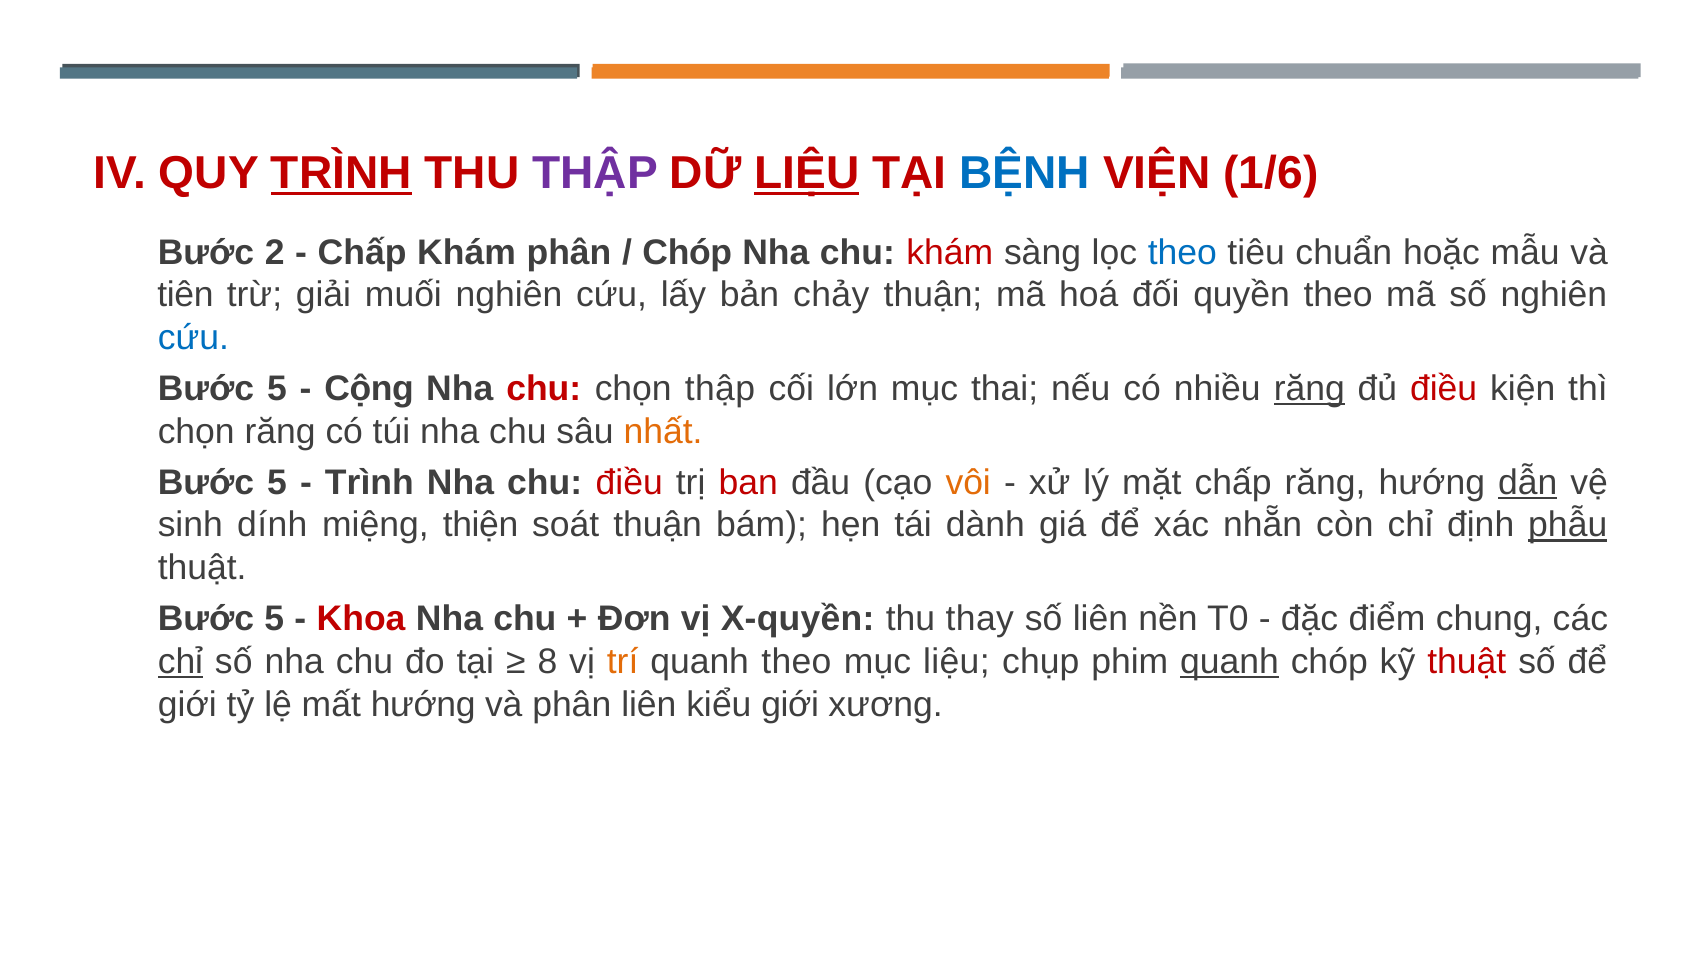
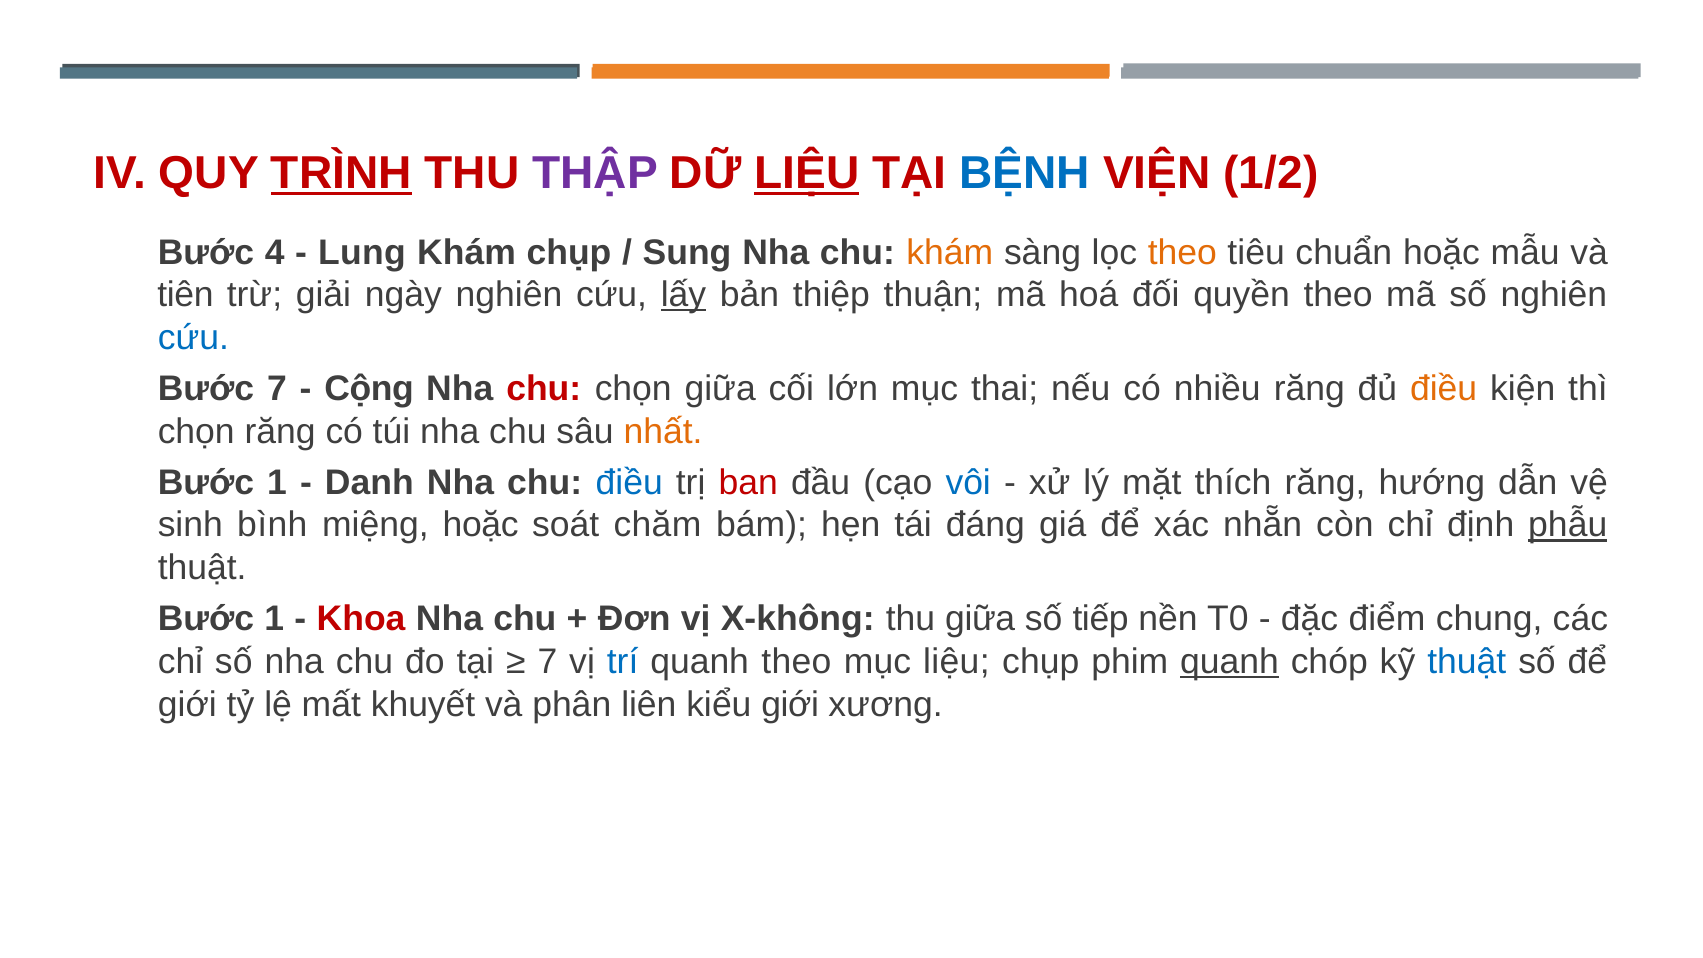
1/6: 1/6 -> 1/2 (1271, 173)
2: 2 -> 4 (275, 252)
Chấp: Chấp -> Lung (362, 252)
Khám phân: phân -> chụp (569, 252)
Chóp: Chóp -> Sung (687, 252)
khám colour: red -> orange (950, 252)
theo colour: blue -> orange (1182, 252)
muối: muối -> ngày (403, 295)
lấy underline: none -> present (684, 295)
chảy: chảy -> thiệp (831, 295)
5: 5 -> 7 (277, 389)
chọn thập: thập -> giữa (720, 389)
răng underline: present -> none (1309, 389)
điều colour: red -> orange (1444, 389)
5: 5 -> 1 (277, 483)
Trình: Trình -> Danh (369, 483)
điều colour: red -> blue (629, 483)
vôi colour: orange -> blue (968, 483)
mặt chấp: chấp -> thích (1233, 483)
dẫn underline: present -> none (1528, 483)
dính: dính -> bình (272, 525)
miệng thiện: thiện -> hoặc (481, 525)
soát thuận: thuận -> chăm (657, 525)
dành: dành -> đáng (985, 525)
5: 5 -> 1 (274, 619)
X-quyền: X-quyền -> X-không (798, 619)
thu thay: thay -> giữa (980, 619)
số liên: liên -> tiếp (1101, 619)
chỉ underline: present -> none (180, 662)
8: 8 -> 7 (547, 662)
trí colour: orange -> blue (623, 662)
thuật colour: red -> blue (1467, 662)
mất hướng: hướng -> khuyết (423, 704)
